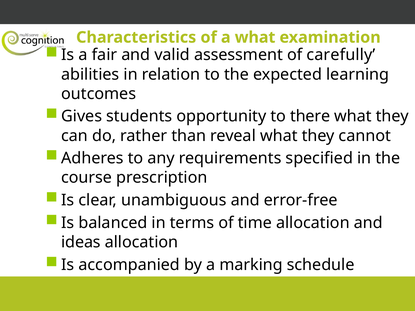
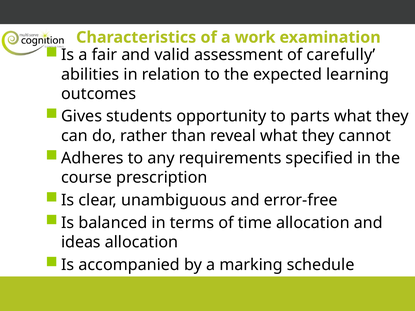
a what: what -> work (255, 37)
there: there -> parts (310, 116)
